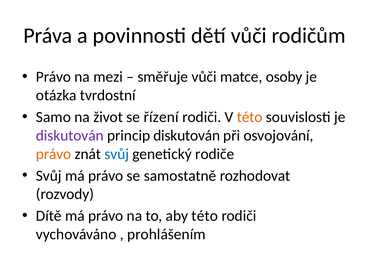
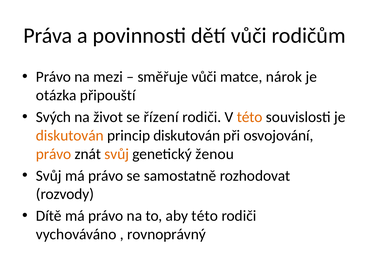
osoby: osoby -> nárok (284, 77)
tvrdostní: tvrdostní -> připouští (108, 95)
Samo: Samo -> Svých (54, 117)
diskutován colour: purple -> orange (70, 135)
svůj colour: blue -> orange (117, 154)
rodiče: rodiče -> ženou (215, 154)
prohlášením: prohlášením -> rovnoprávný (166, 234)
